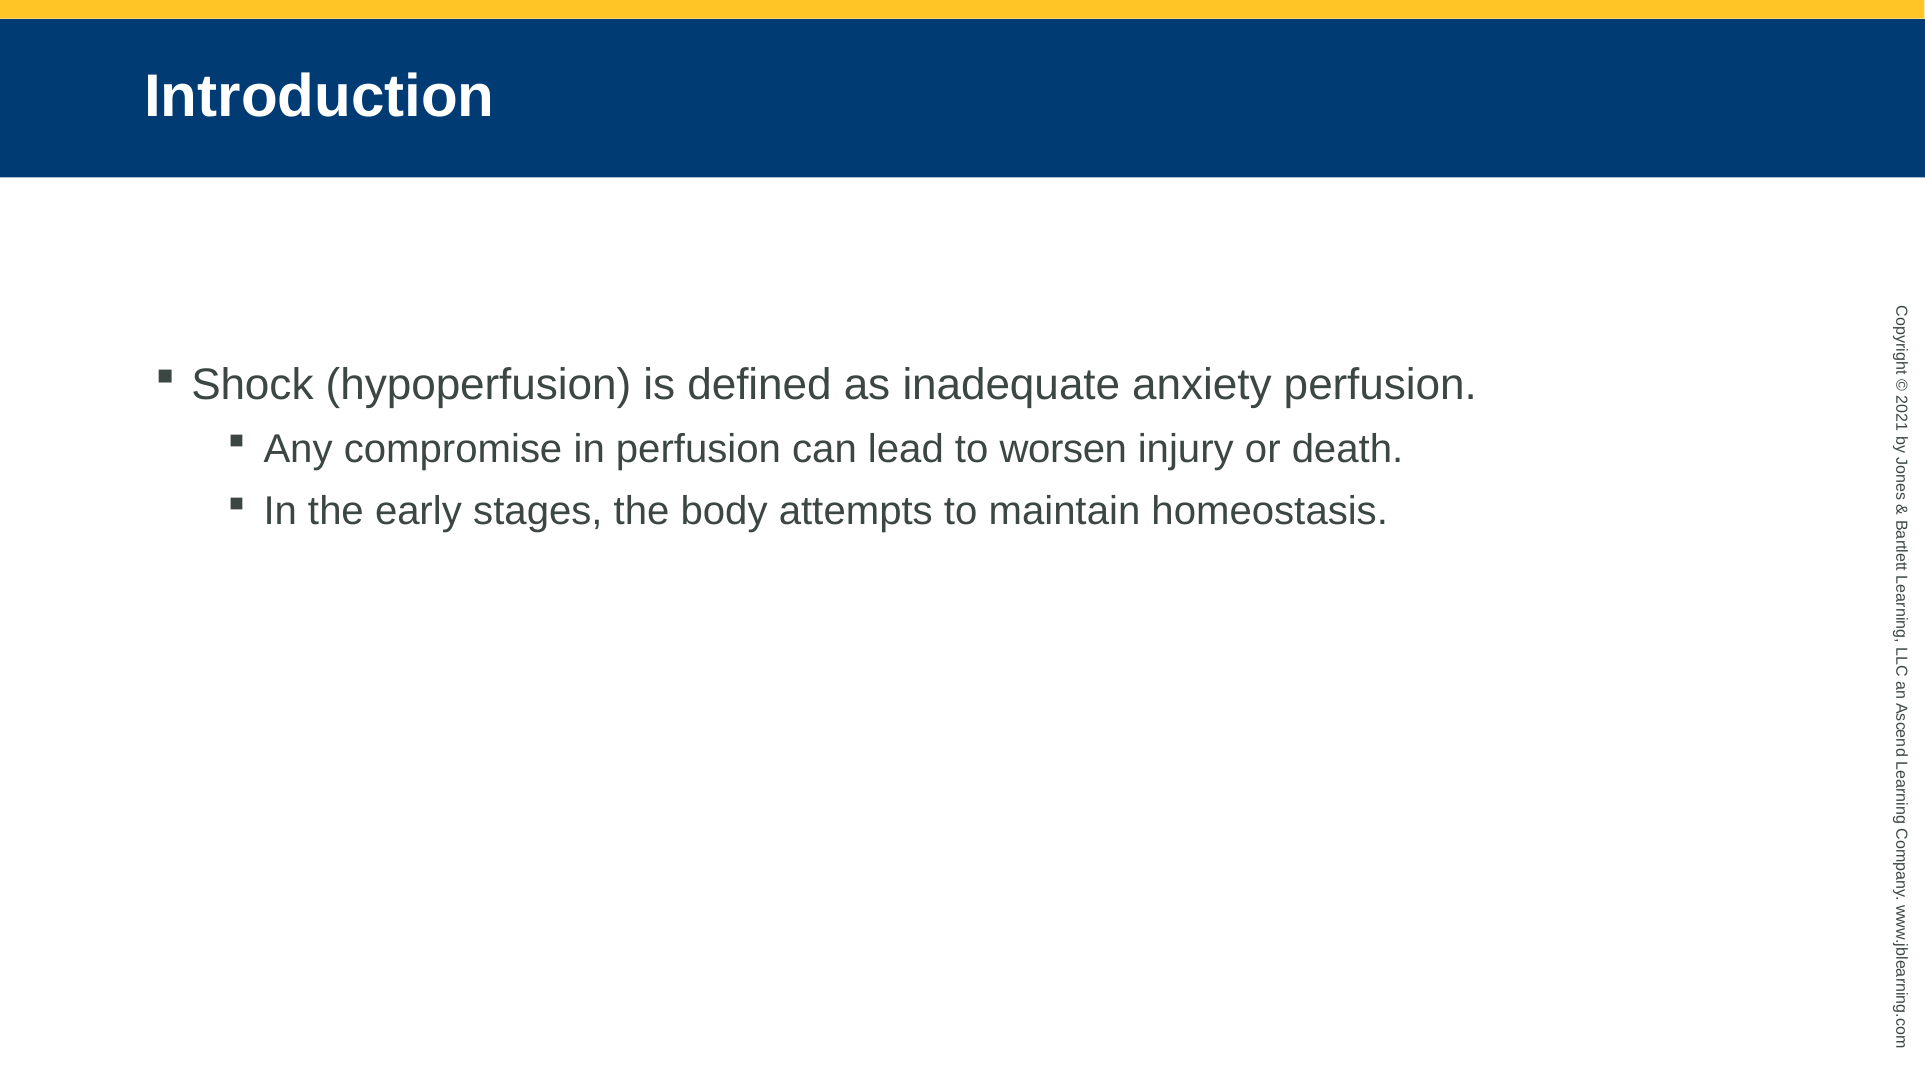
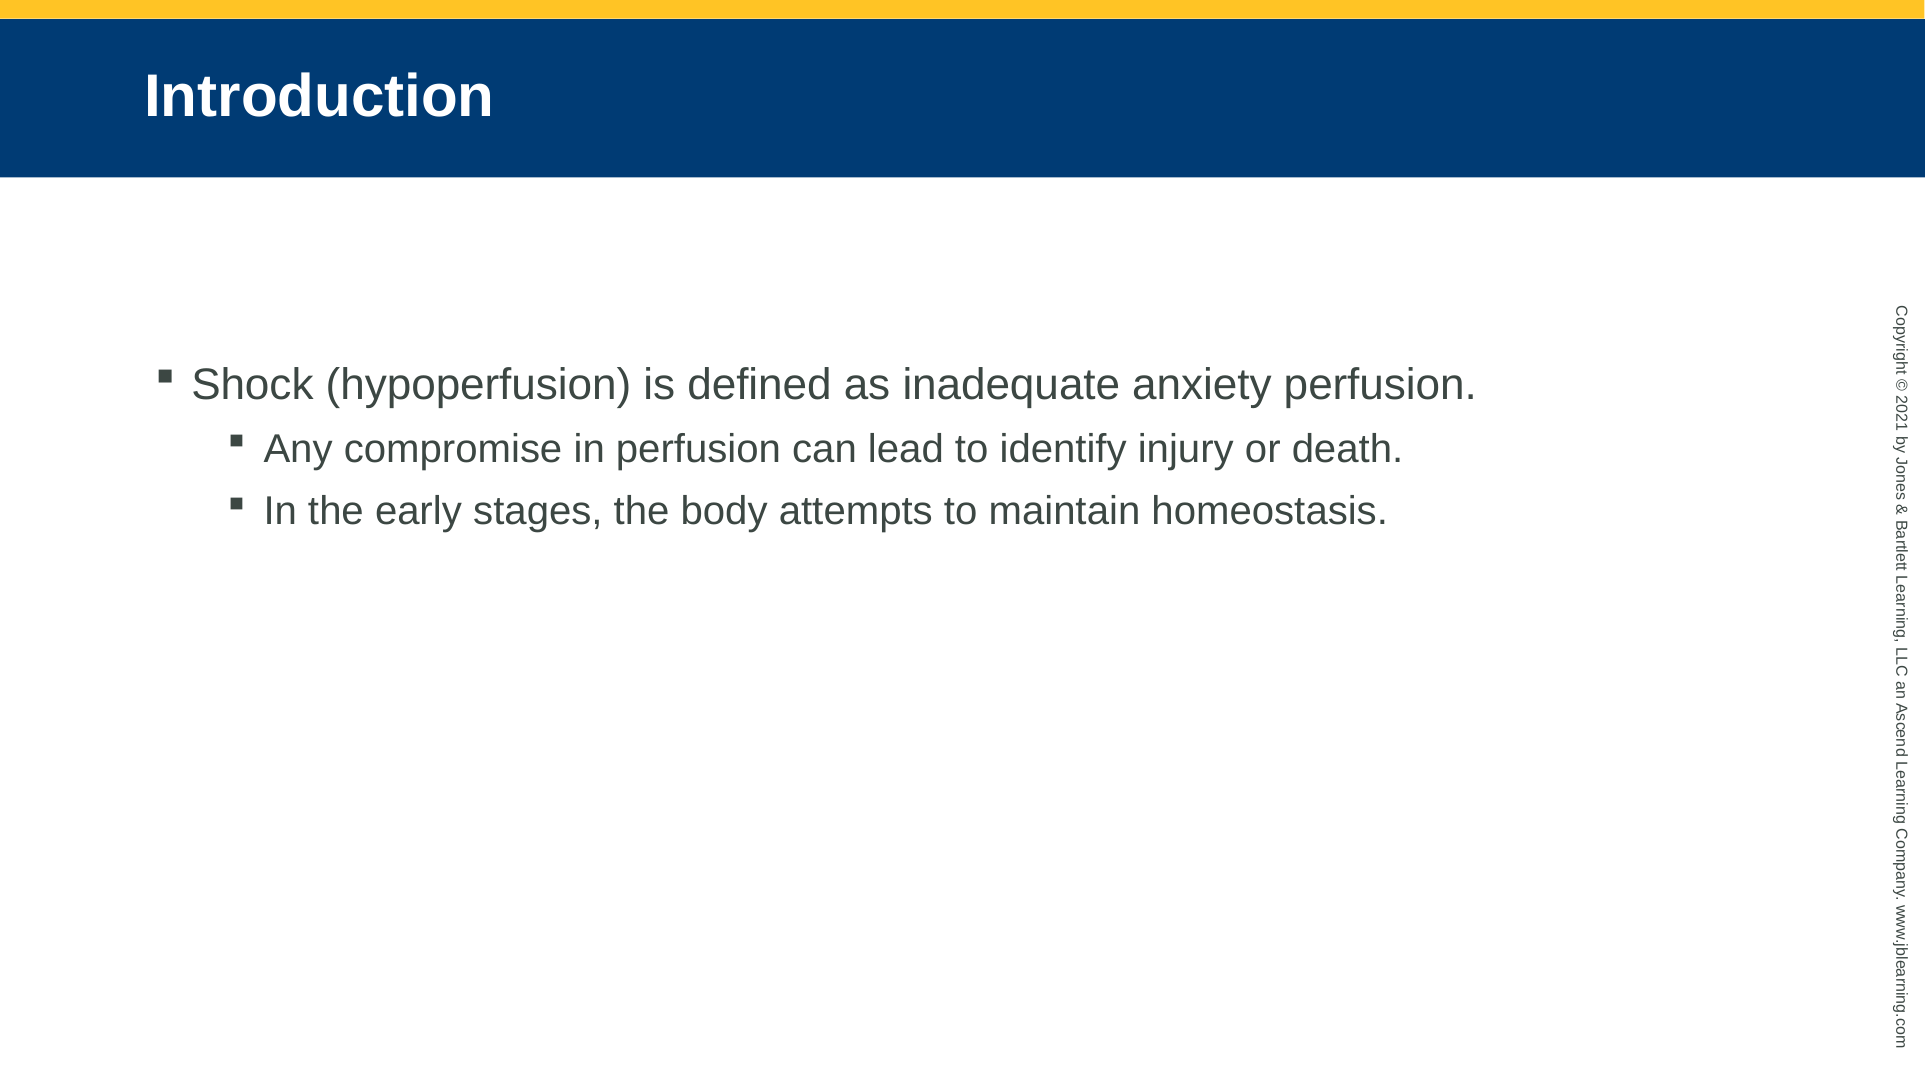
worsen: worsen -> identify (1063, 449)
